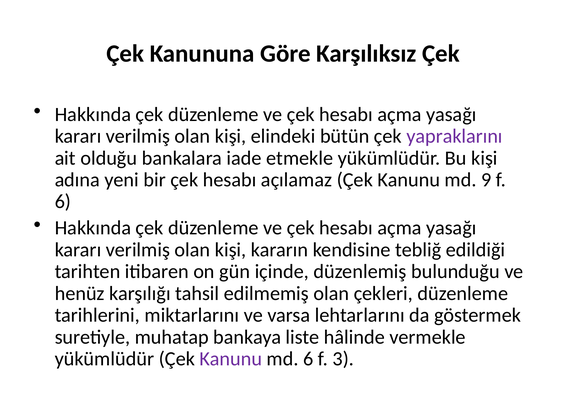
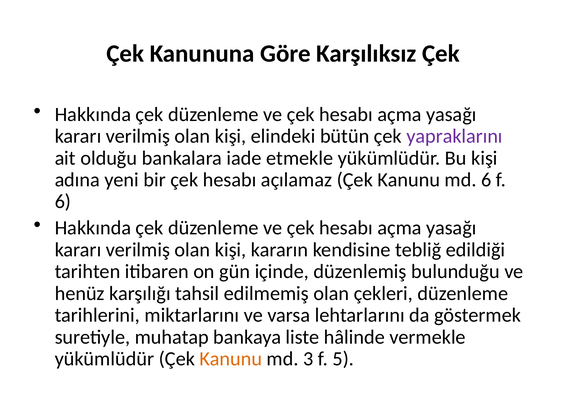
md 9: 9 -> 6 (486, 180)
Kanunu colour: purple -> orange (231, 360)
md 6: 6 -> 3 (308, 360)
3: 3 -> 5 (343, 360)
